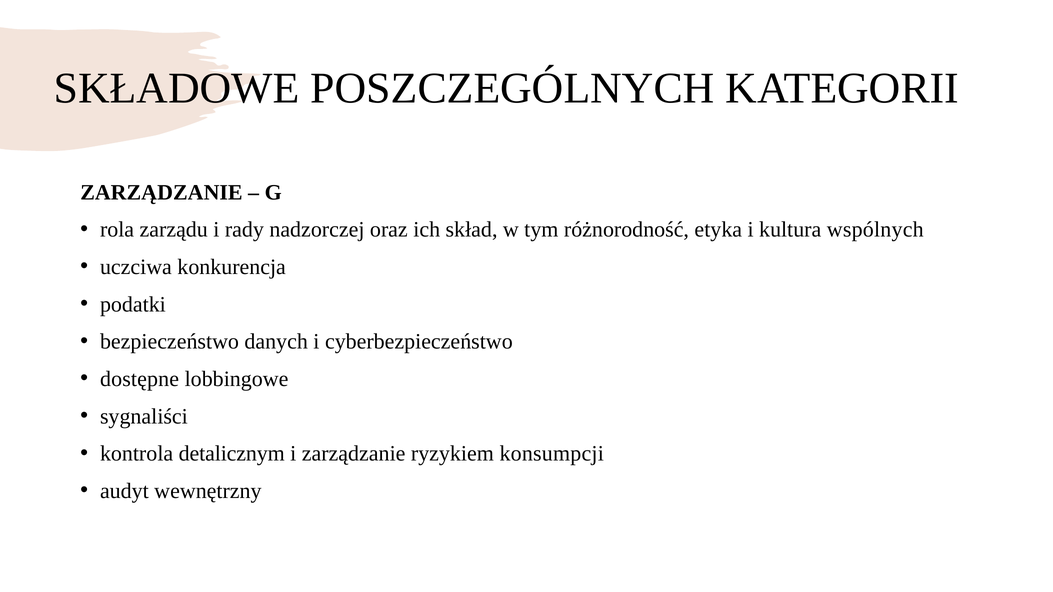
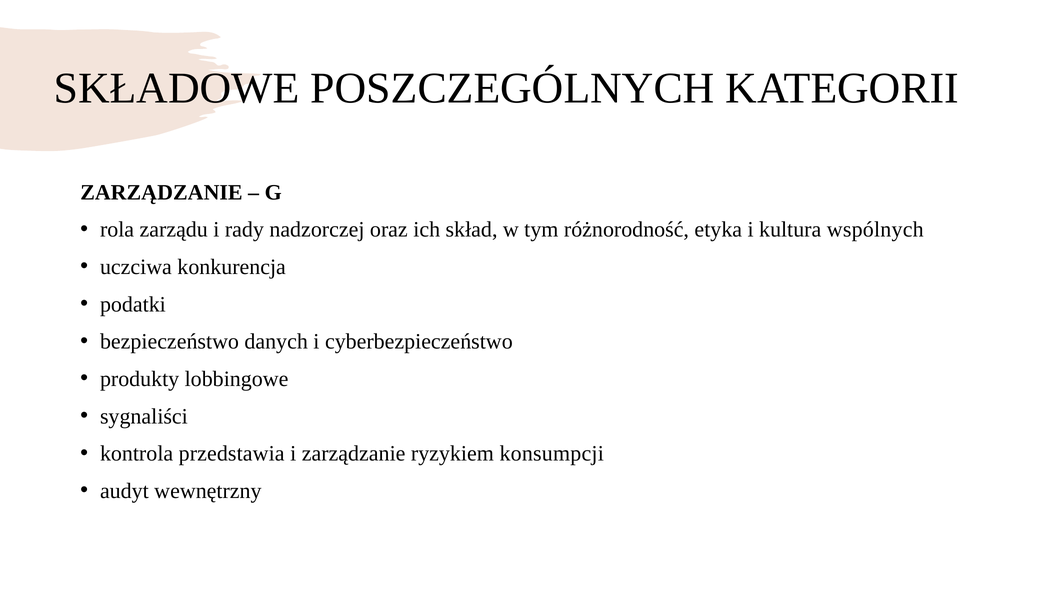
dostępne: dostępne -> produkty (140, 379)
detalicznym: detalicznym -> przedstawia (232, 454)
